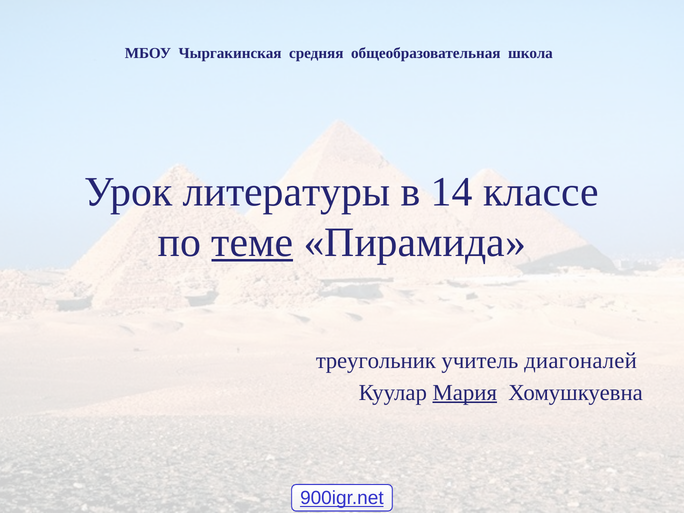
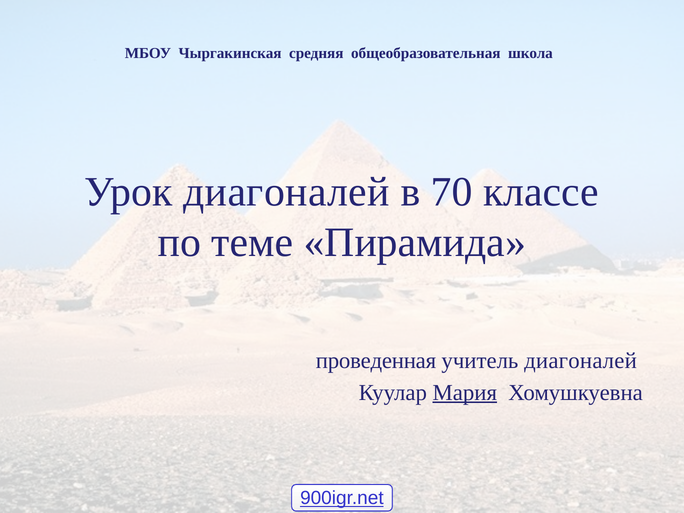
Урок литературы: литературы -> диагоналей (286, 192)
14: 14 -> 70 (452, 192)
теме underline: present -> none (252, 242)
треугольник: треугольник -> проведенная (376, 361)
